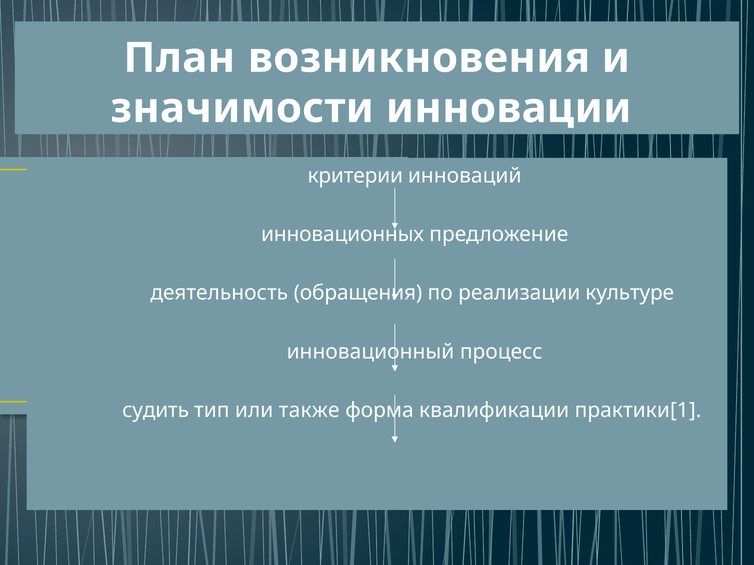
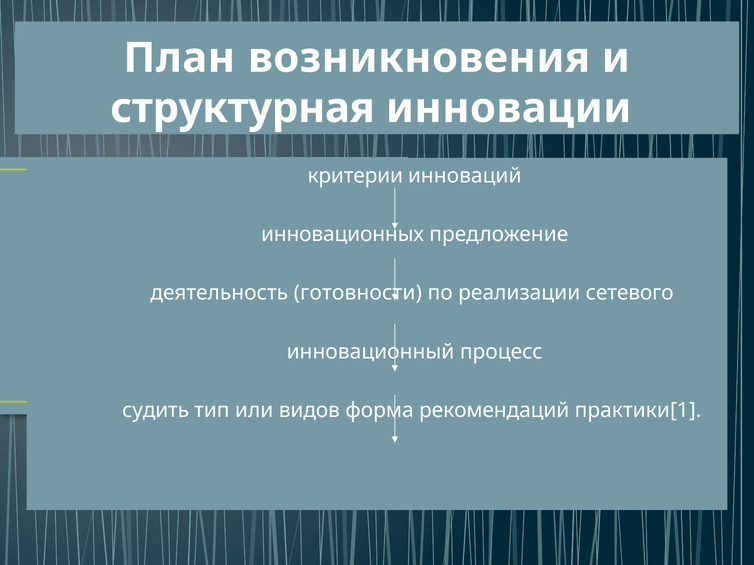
значимости: значимости -> структурная (243, 108)
обращения: обращения -> готовности (358, 293)
культуре: культуре -> сетевого (630, 293)
также: также -> видов (309, 411)
квалификации: квалификации -> рекомендаций (494, 411)
